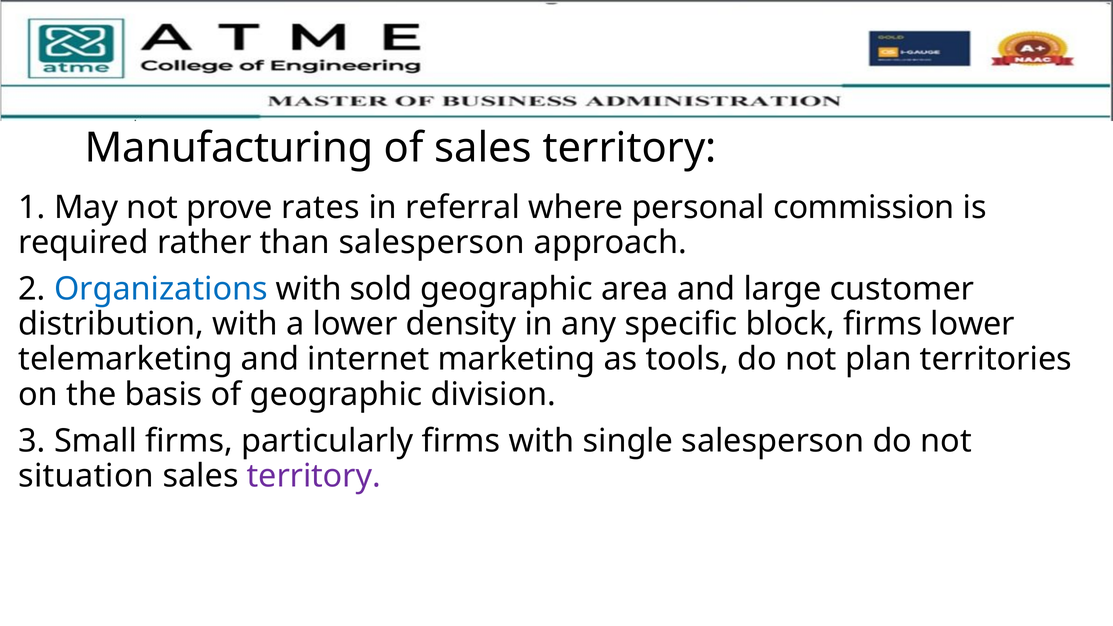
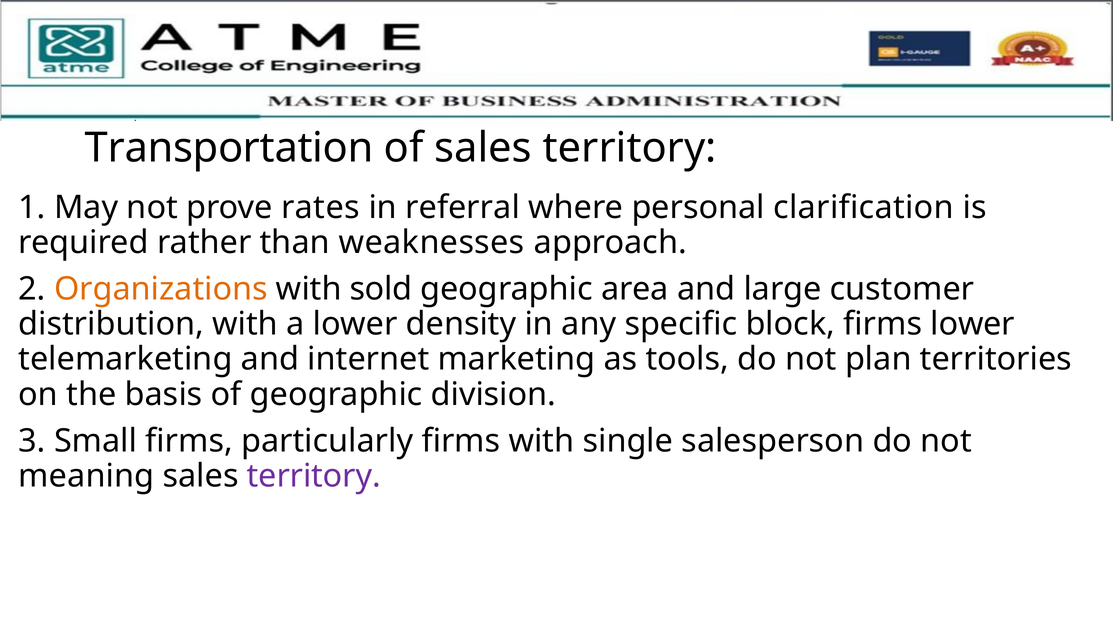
Manufacturing: Manufacturing -> Transportation (229, 148)
commission: commission -> clarification (864, 207)
than salesperson: salesperson -> weaknesses (432, 243)
Organizations colour: blue -> orange (161, 289)
situation: situation -> meaning (86, 476)
